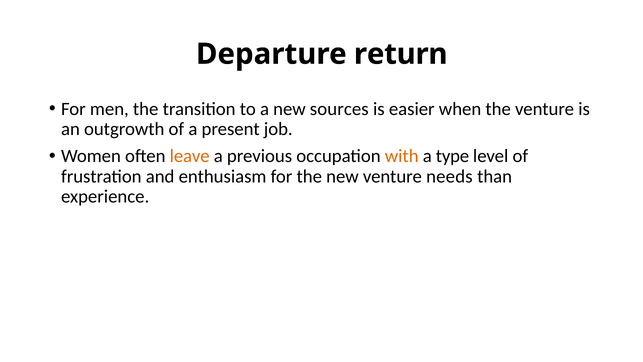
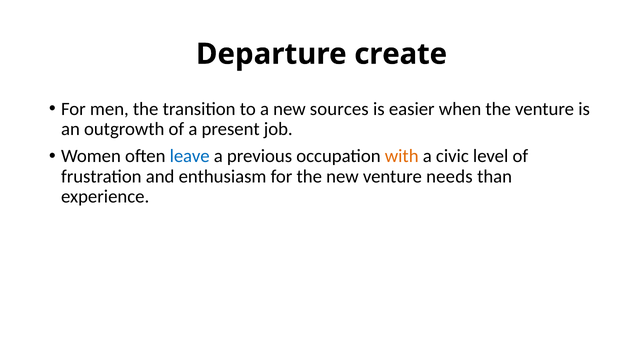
return: return -> create (401, 54)
leave colour: orange -> blue (190, 156)
type: type -> civic (452, 156)
